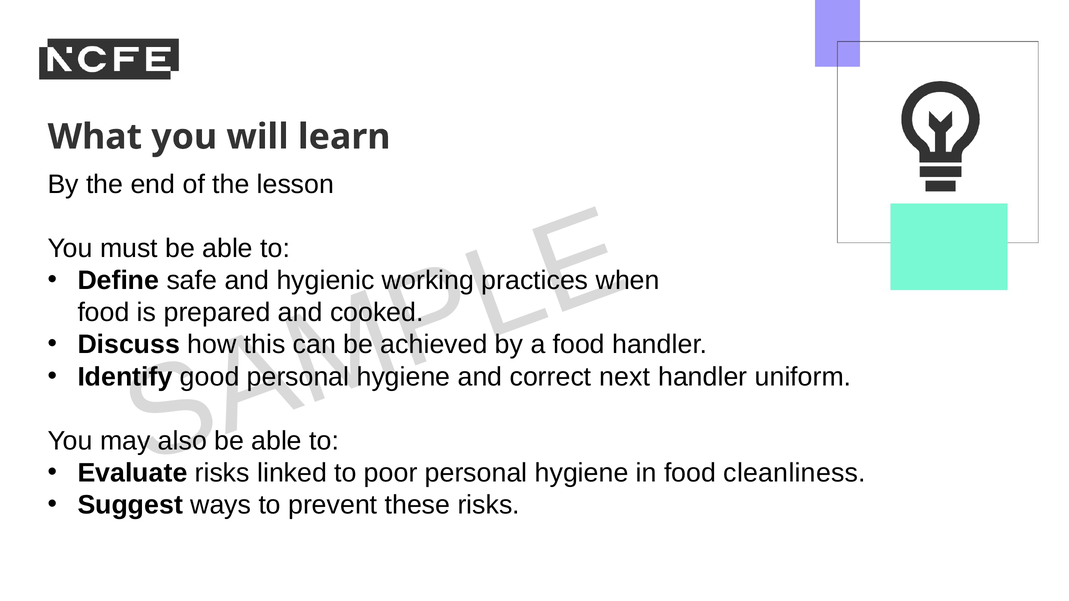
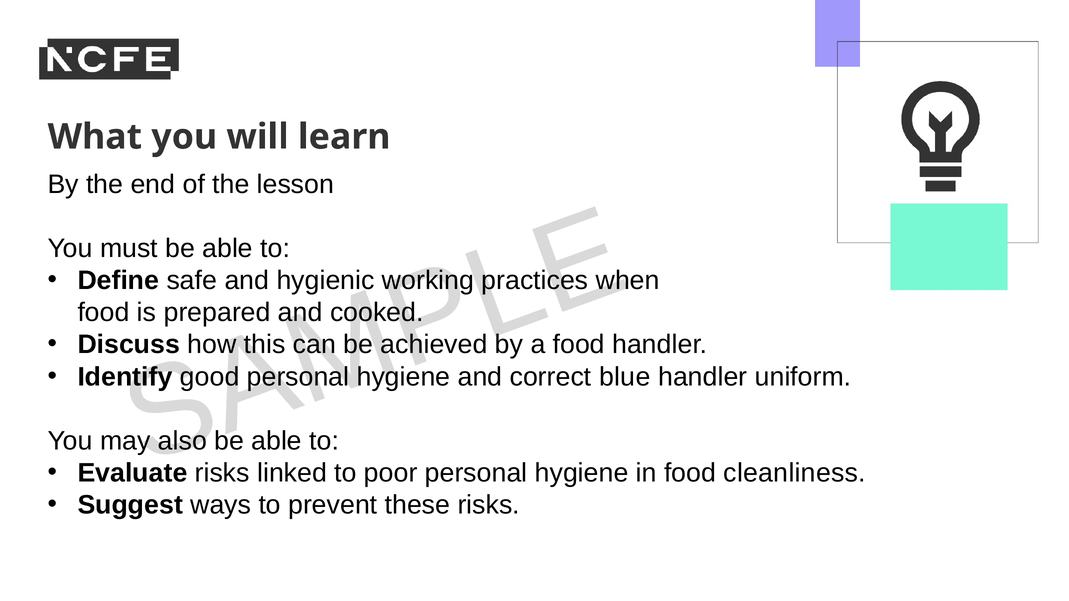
next: next -> blue (625, 377)
